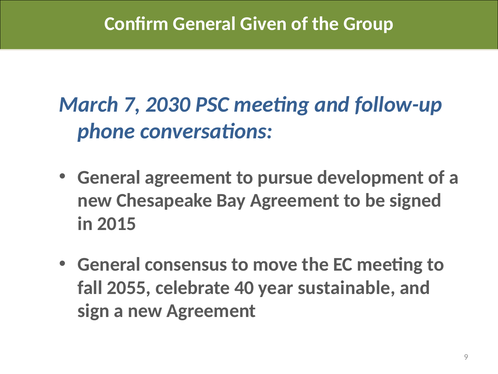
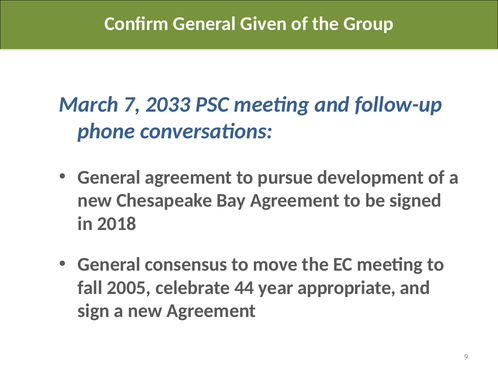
2030: 2030 -> 2033 (168, 104)
2015: 2015 -> 2018 (117, 223)
2055: 2055 -> 2005 (129, 287)
40: 40 -> 44 (244, 287)
sustainable: sustainable -> appropriate (347, 287)
